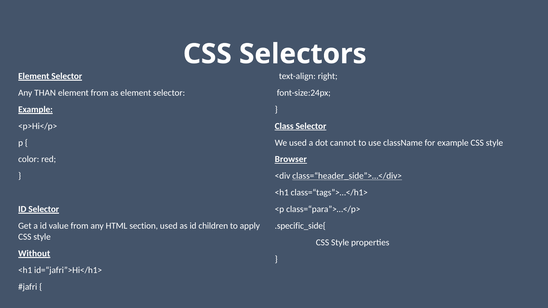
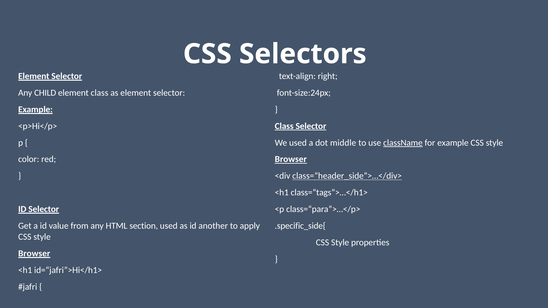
THAN: THAN -> CHILD (45, 93)
element from: from -> class (100, 93)
cannot: cannot -> middle (343, 143)
className underline: none -> present (403, 143)
children: children -> another (213, 226)
Without: Without -> Browser (34, 254)
